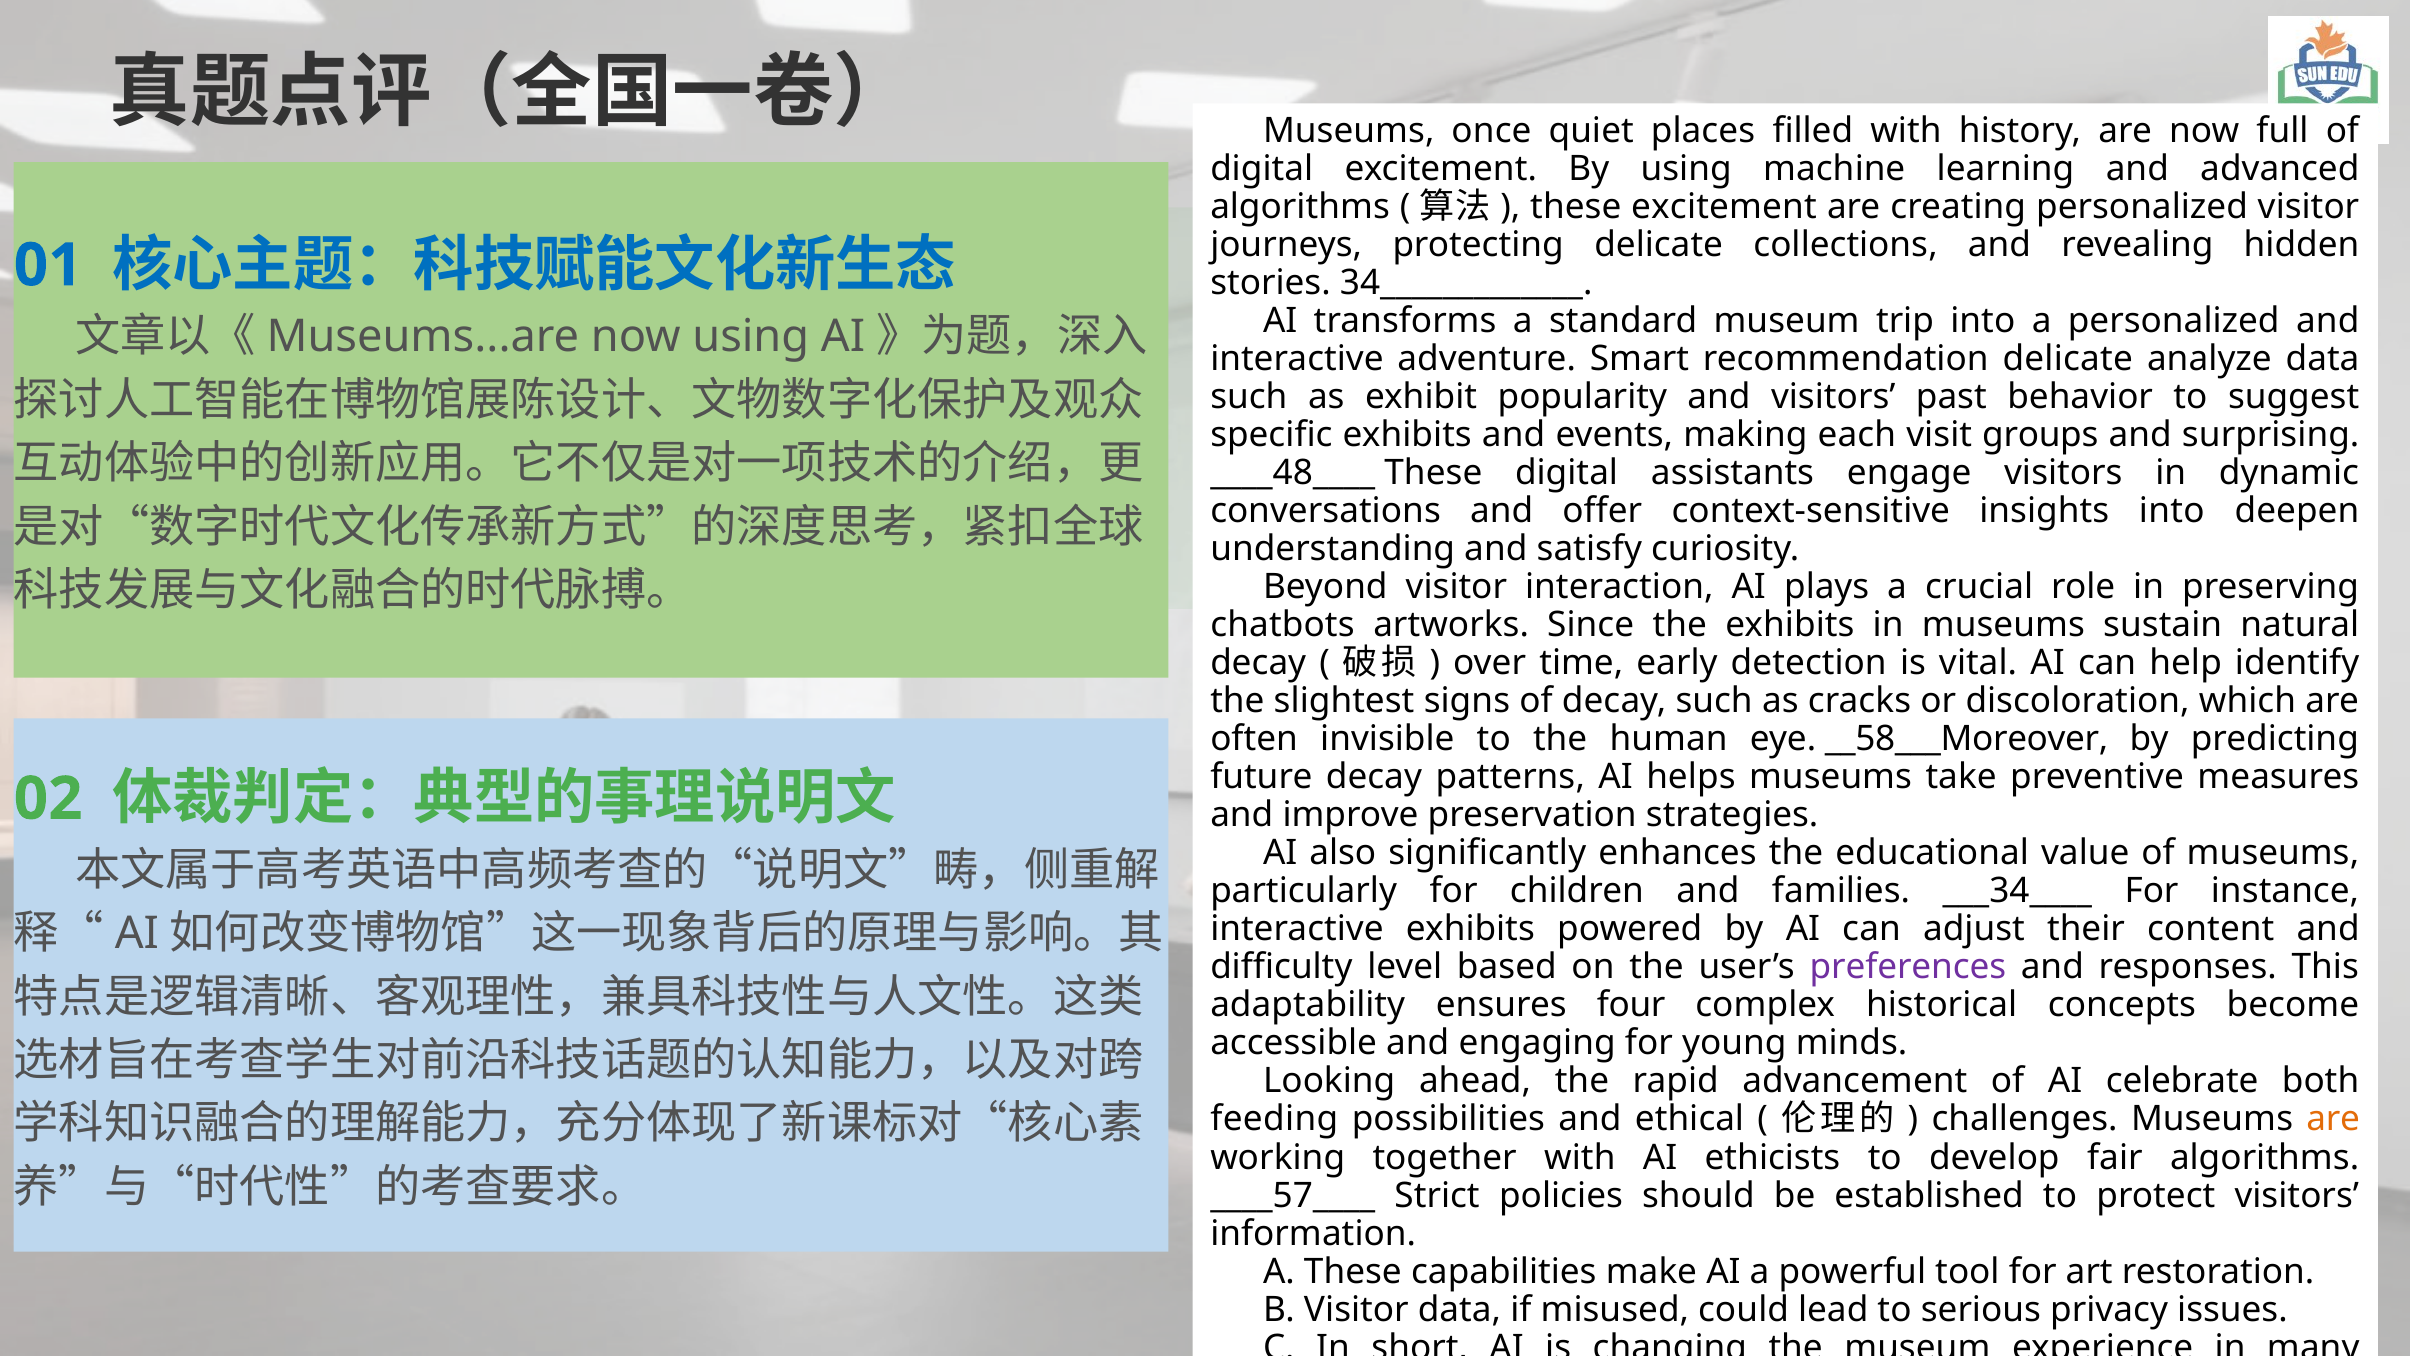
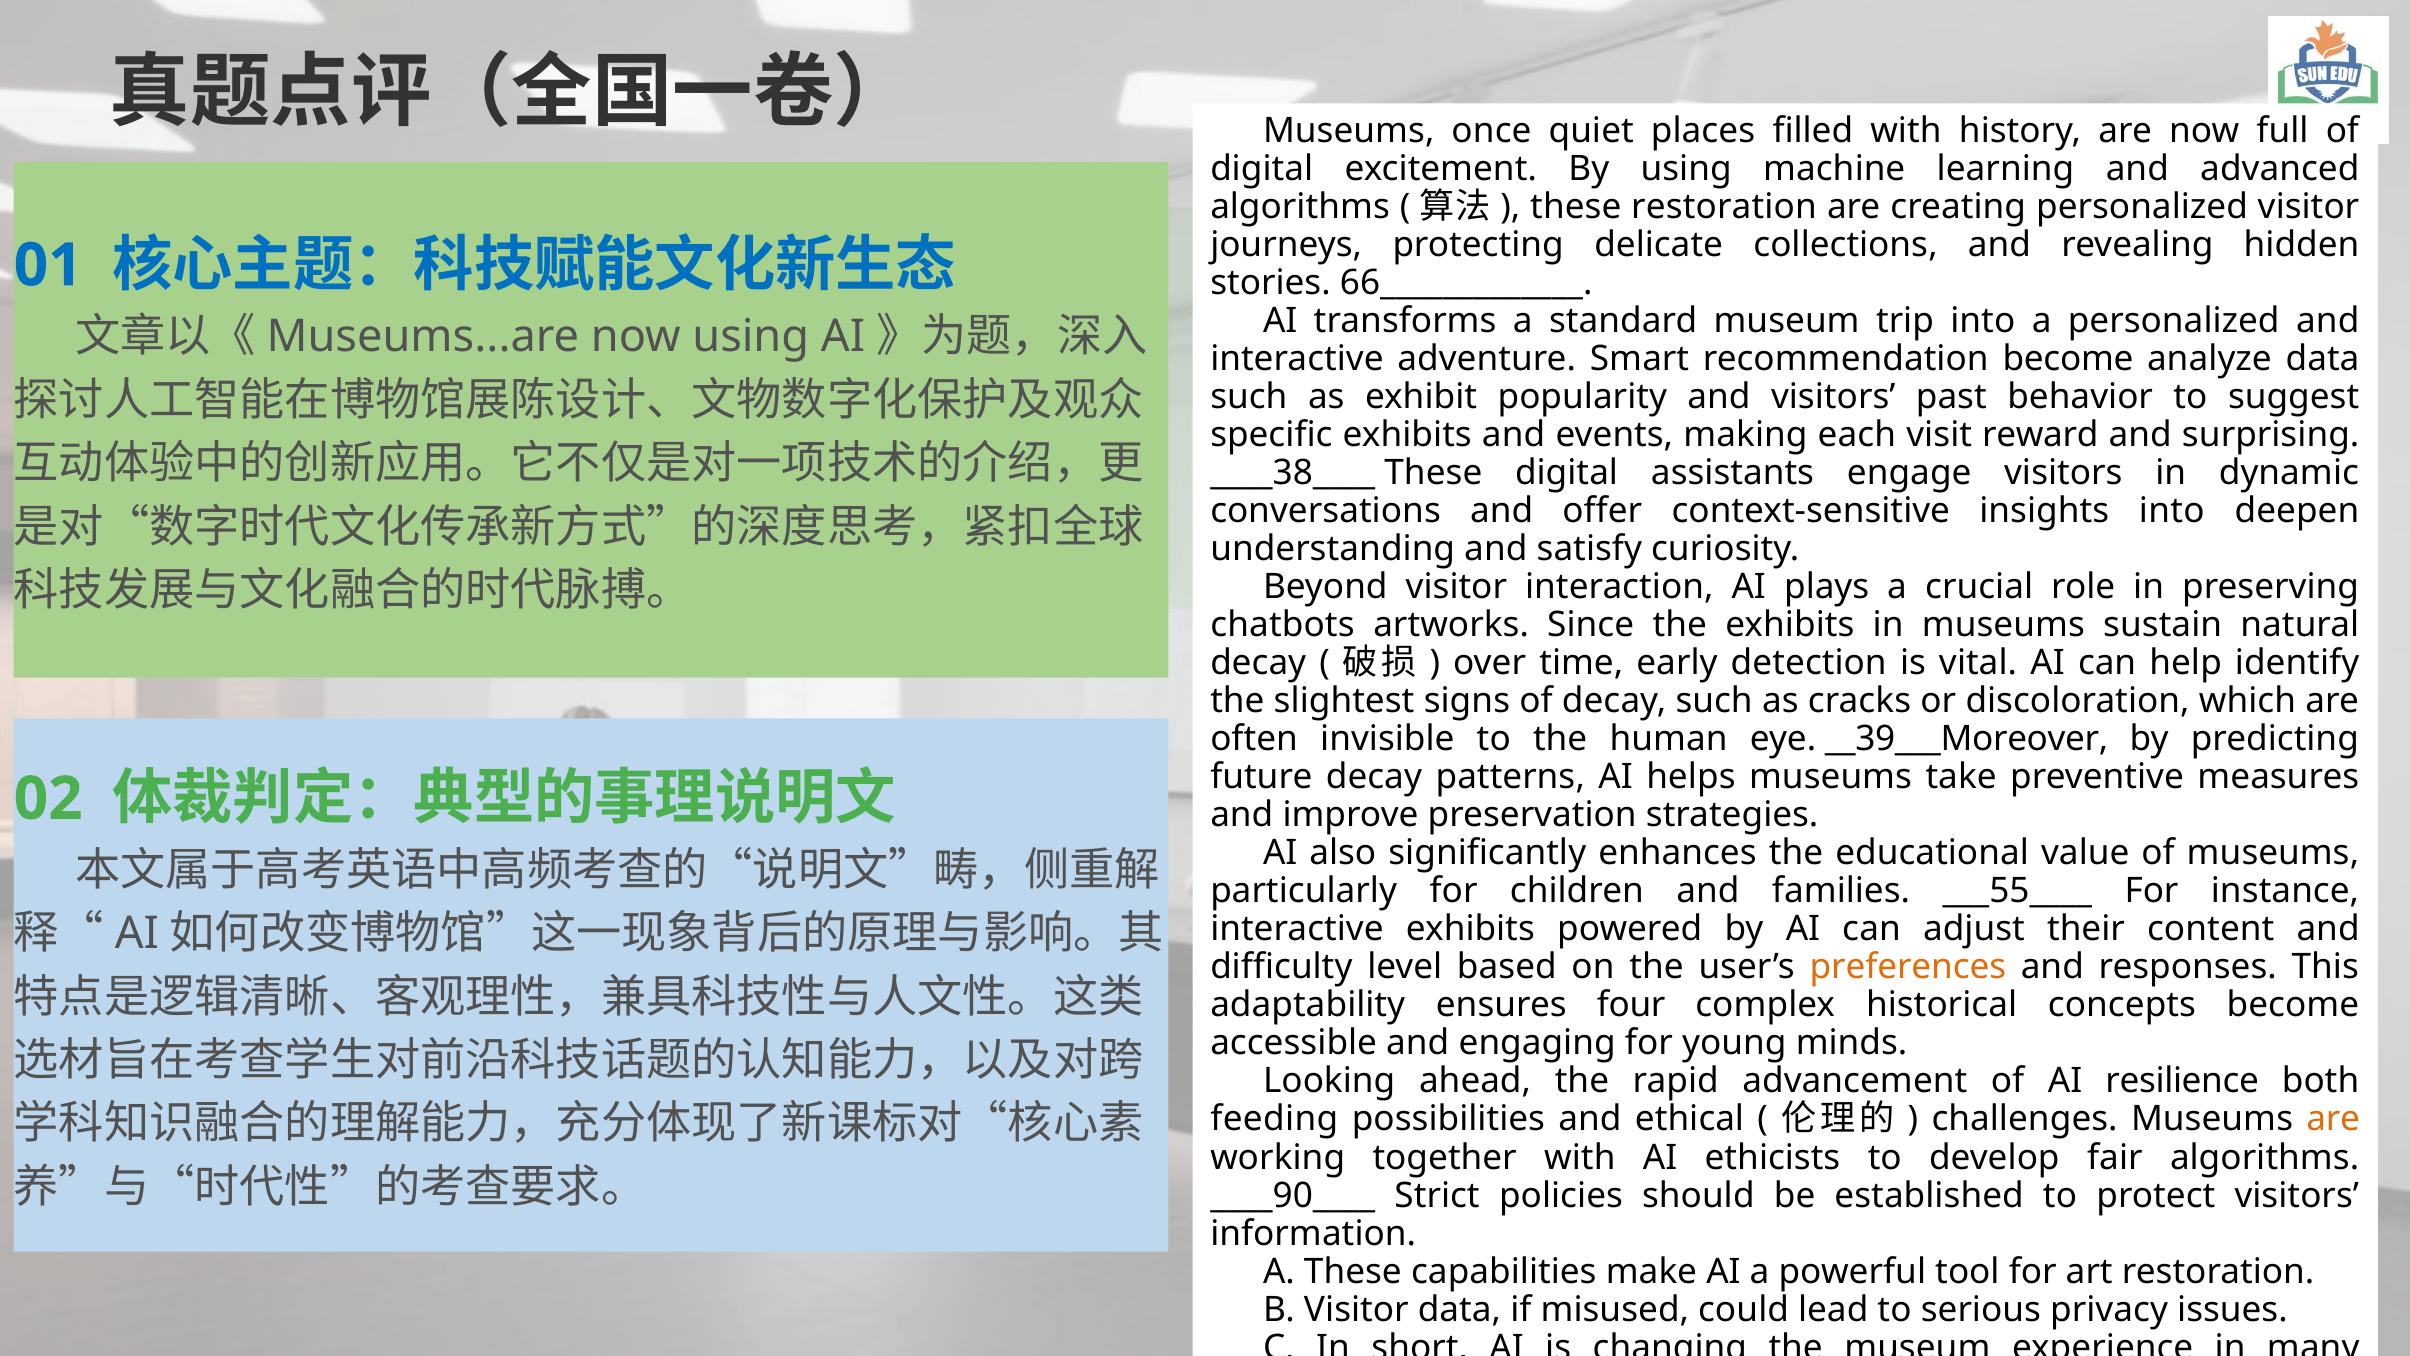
these excitement: excitement -> restoration (1724, 207)
34_____________: 34_____________ -> 66_____________ (1466, 283)
recommendation delicate: delicate -> become (2068, 359)
groups: groups -> reward (2040, 435)
____48____: ____48____ -> ____38____ (1293, 473)
__58___Moreover: __58___Moreover -> __39___Moreover (1967, 739)
___34____: ___34____ -> ___55____ (2017, 891)
preferences colour: purple -> orange (1908, 967)
celebrate: celebrate -> resilience (2182, 1081)
____57____: ____57____ -> ____90____ (1293, 1195)
